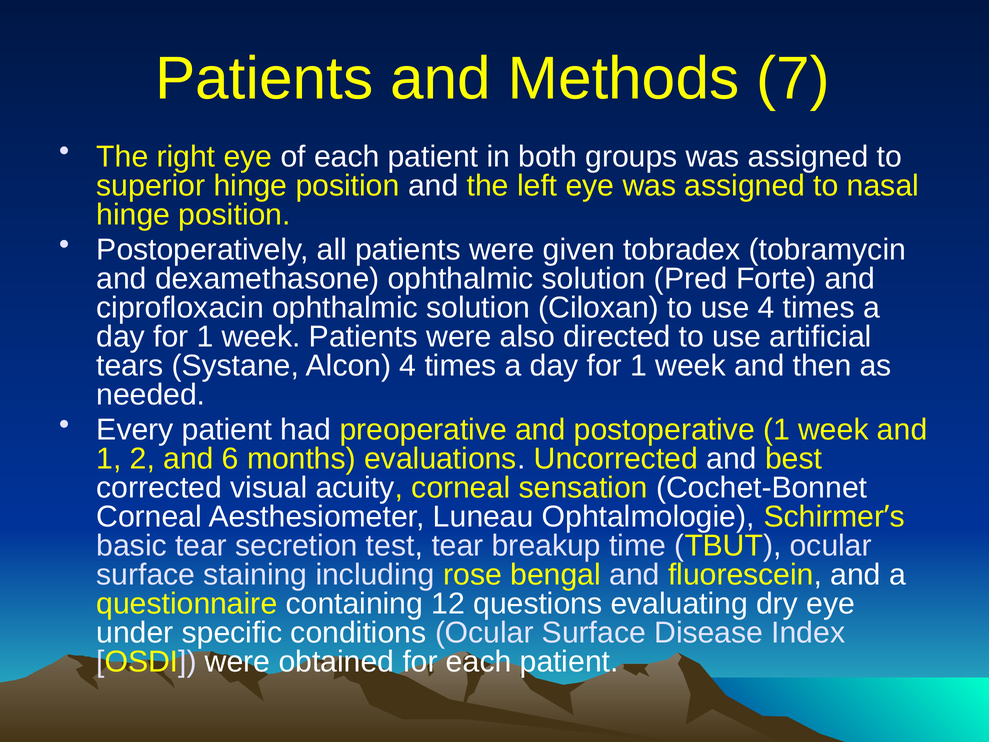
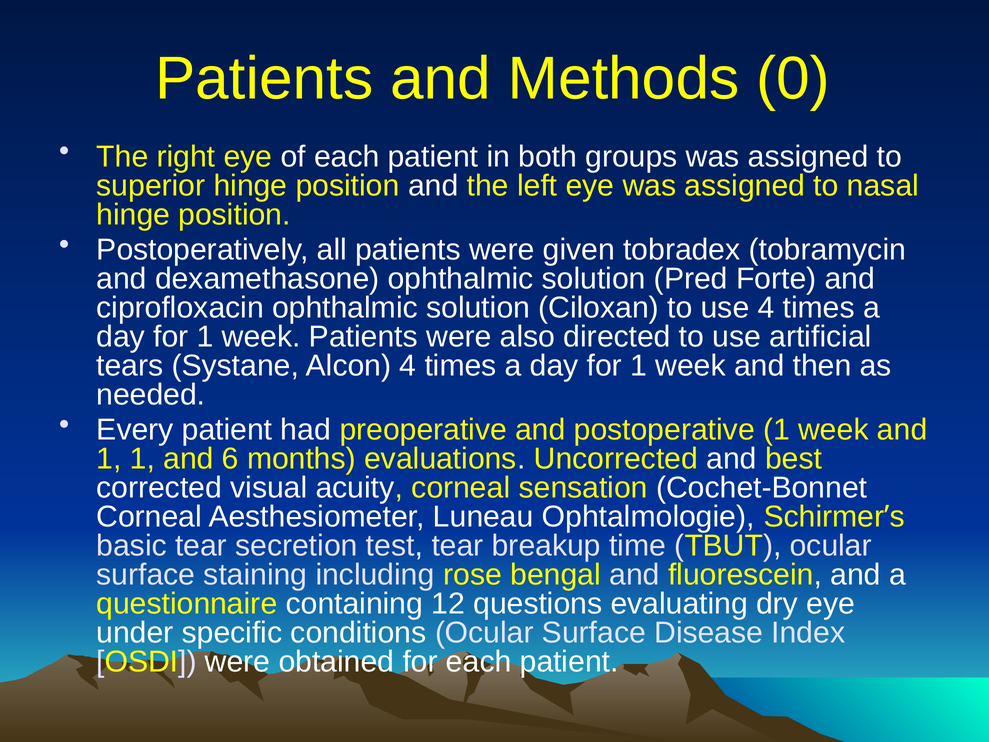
7: 7 -> 0 (793, 79)
1 2: 2 -> 1 (142, 459)
